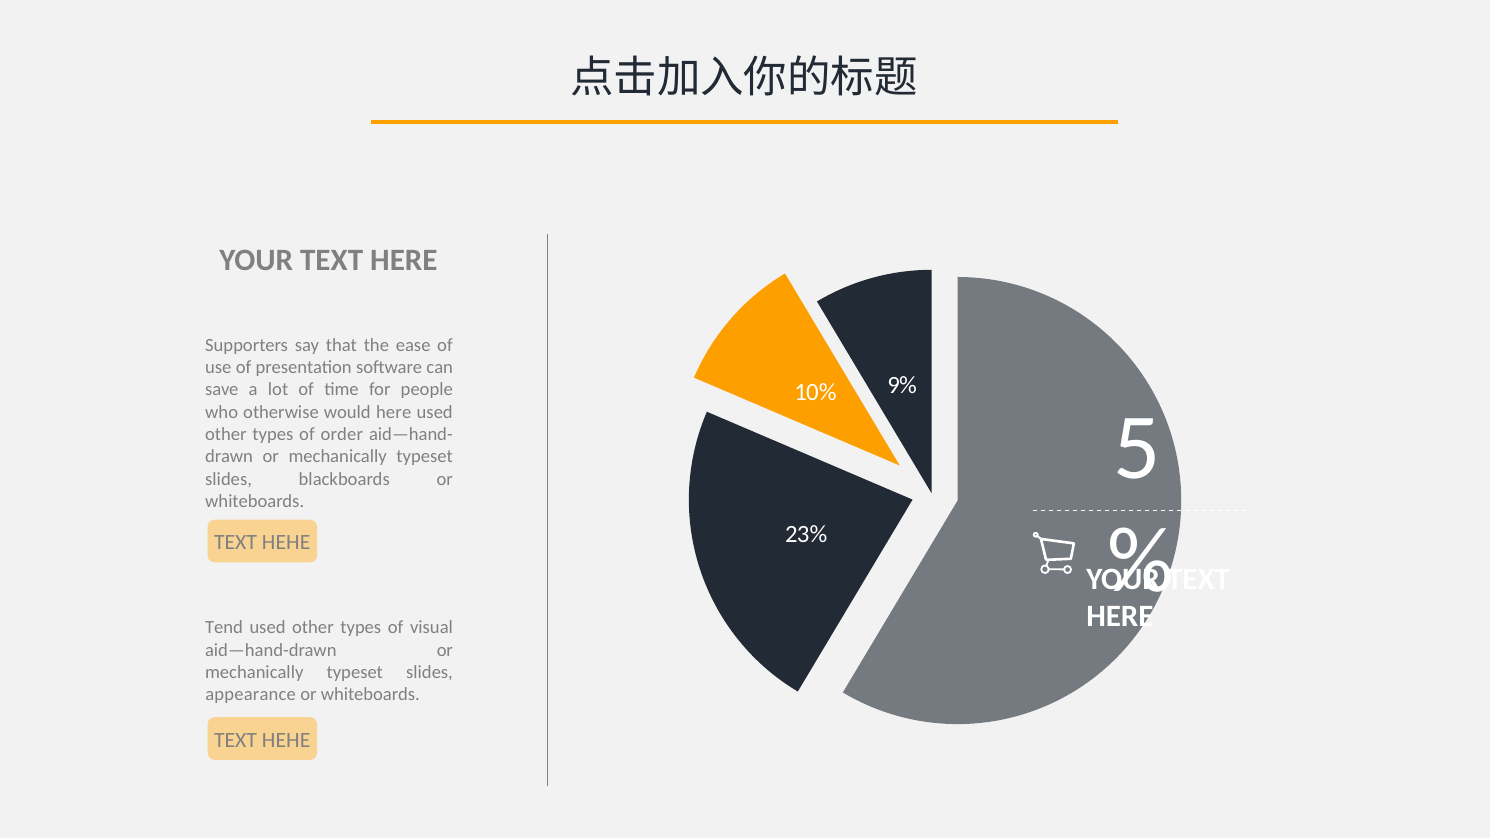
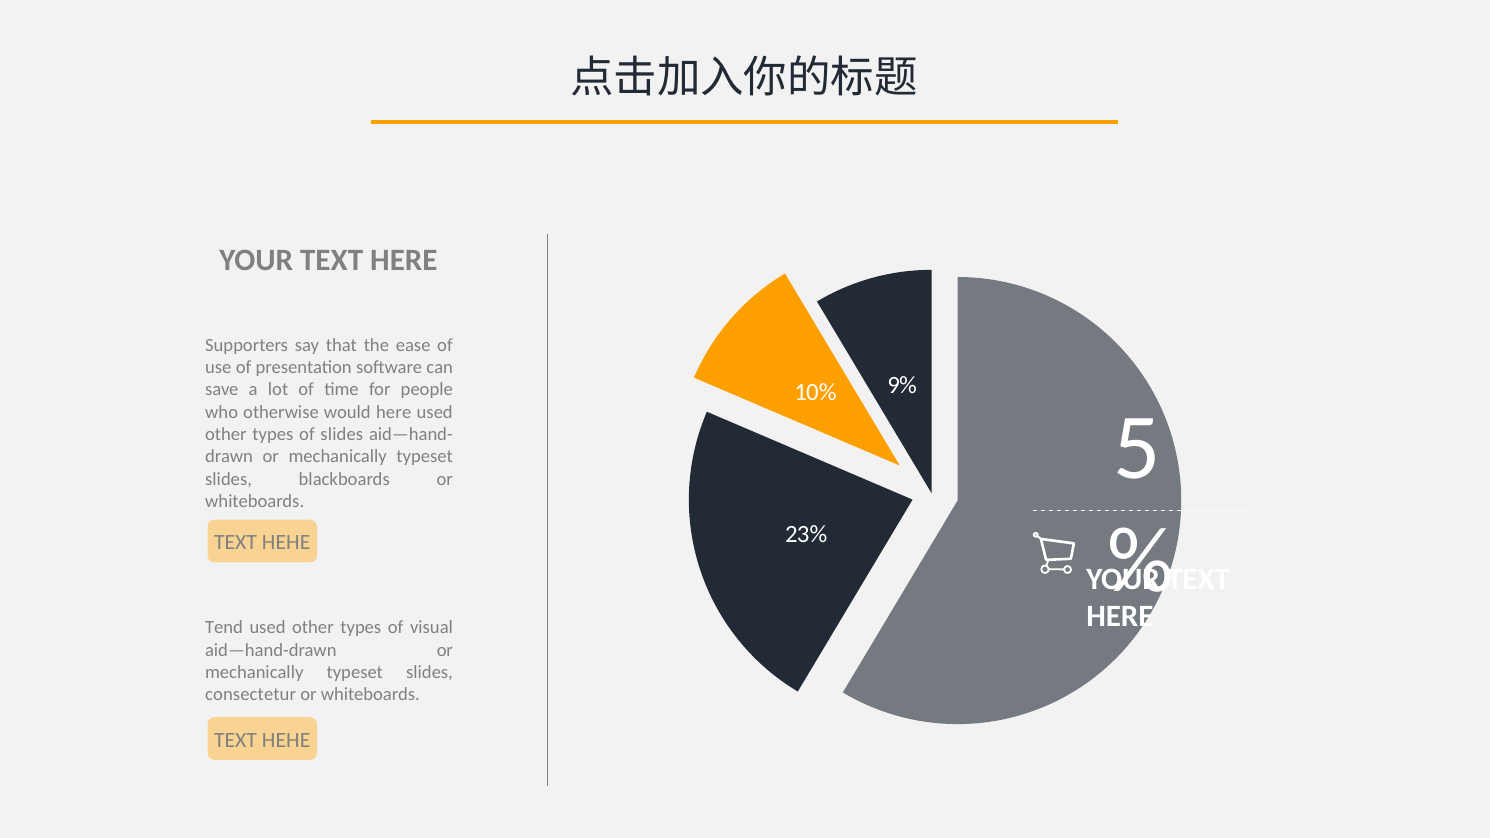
of order: order -> slides (342, 434)
appearance: appearance -> consectetur (251, 695)
